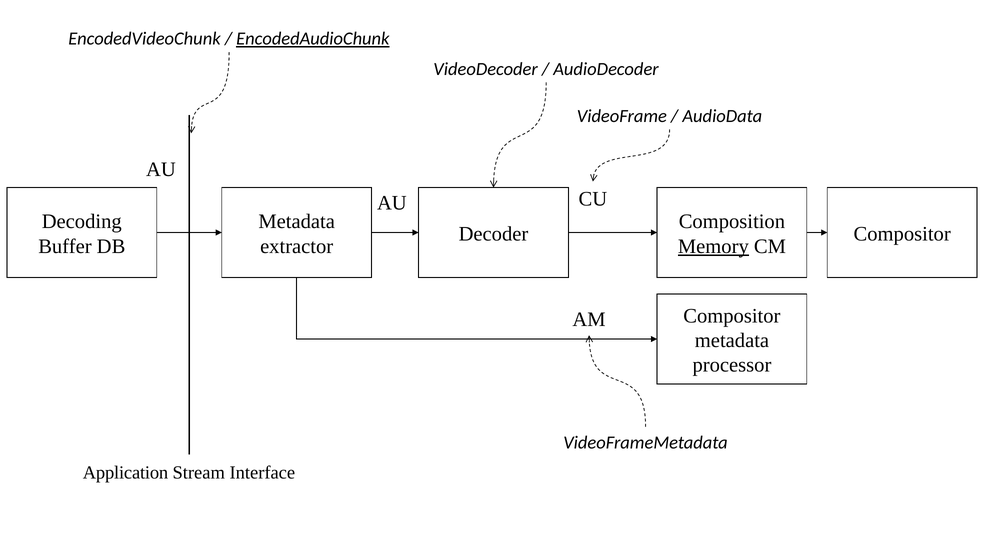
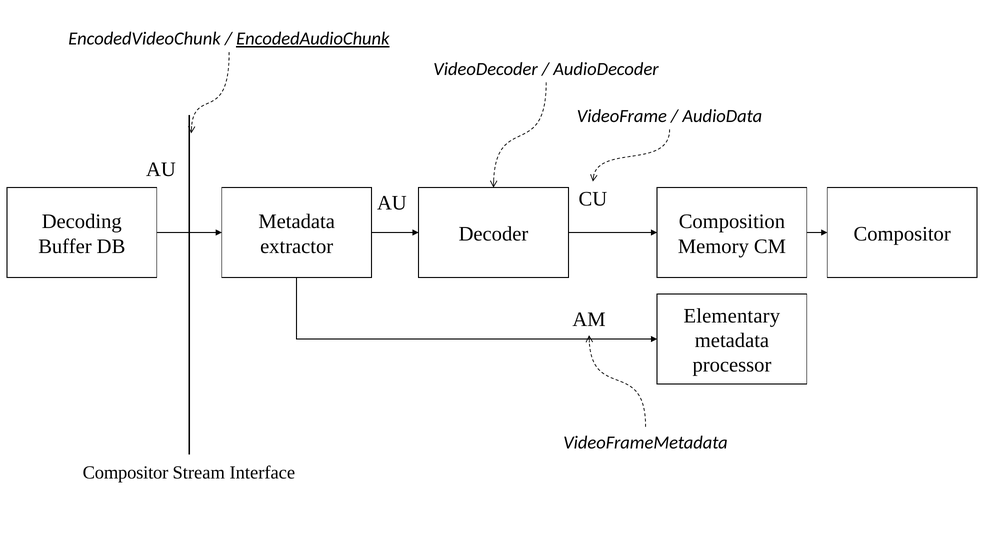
Memory underline: present -> none (713, 246)
AM Compositor: Compositor -> Elementary (732, 316)
Application: Application -> Compositor (126, 473)
